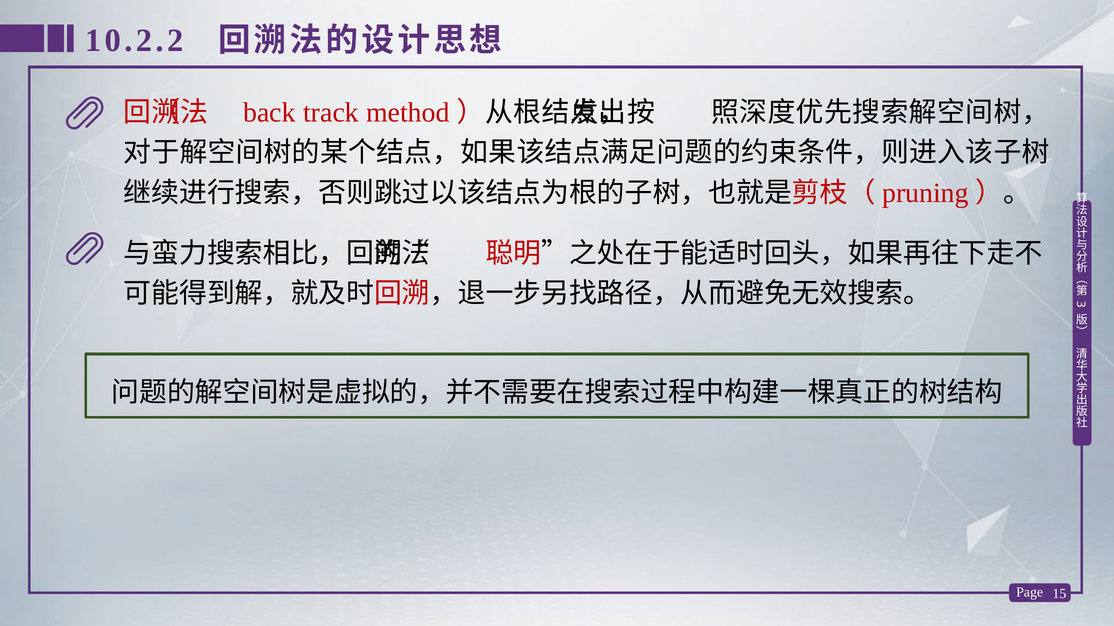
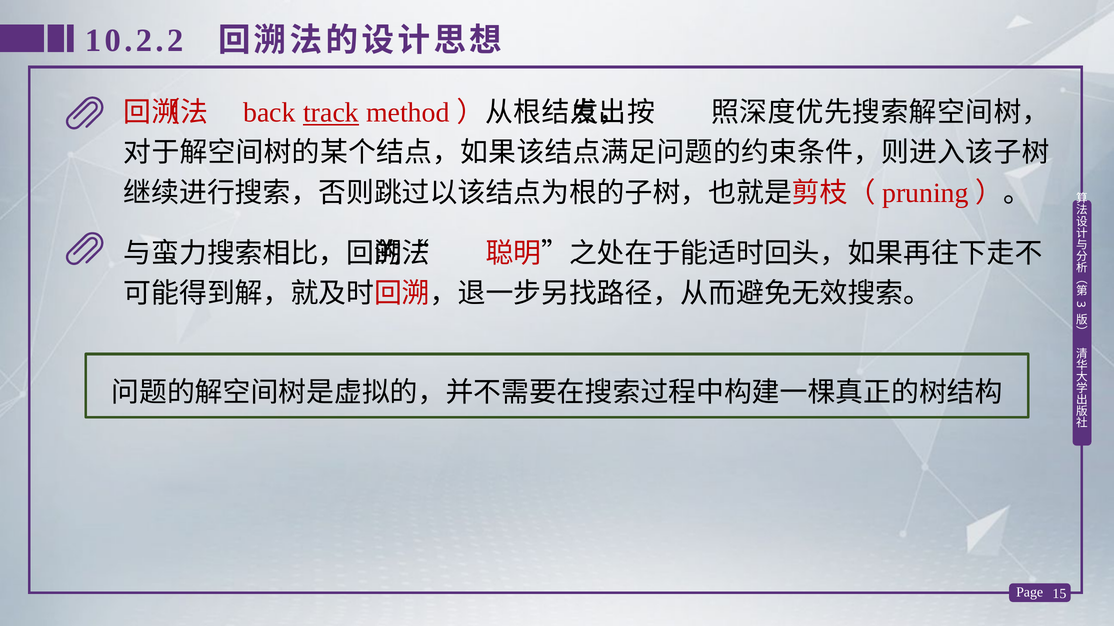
track underline: none -> present (331, 113)
